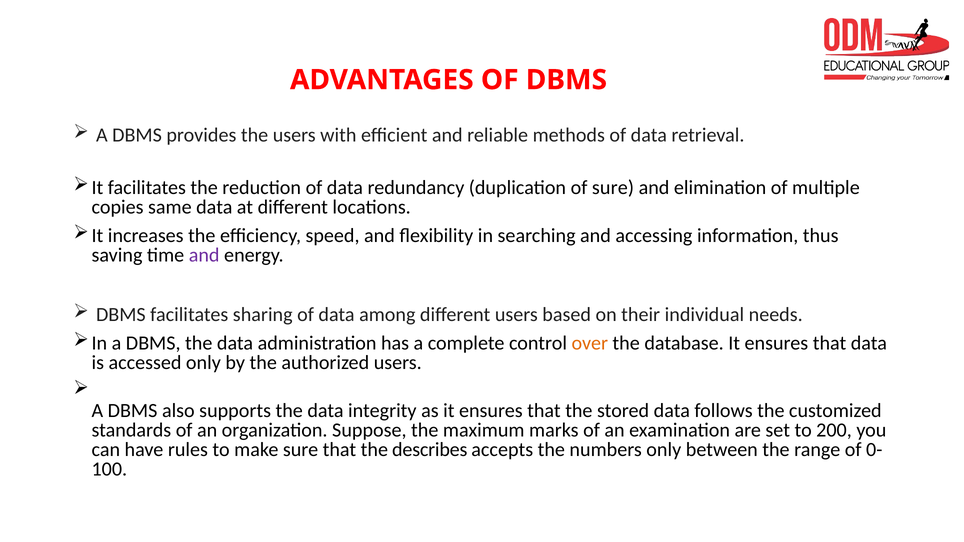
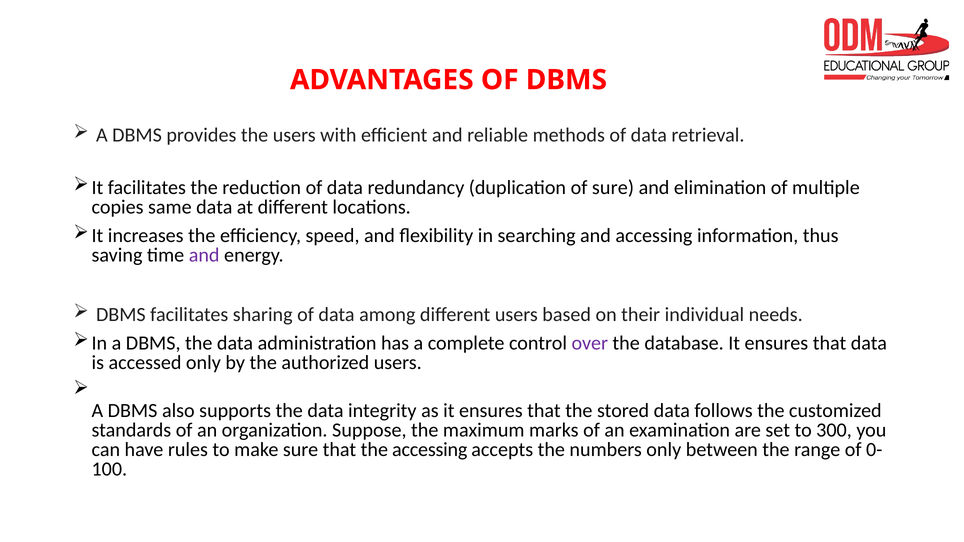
over colour: orange -> purple (590, 343)
200: 200 -> 300 (834, 430)
the describes: describes -> accessing (430, 450)
